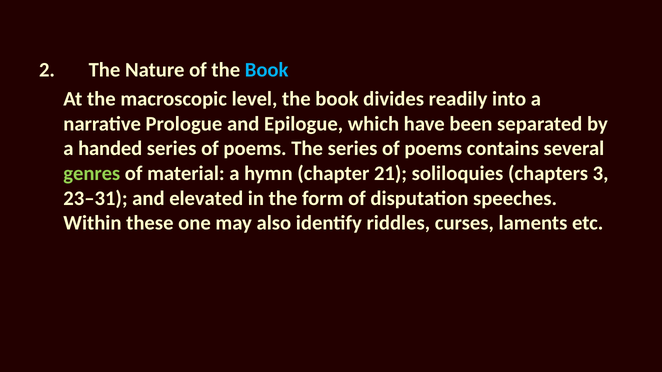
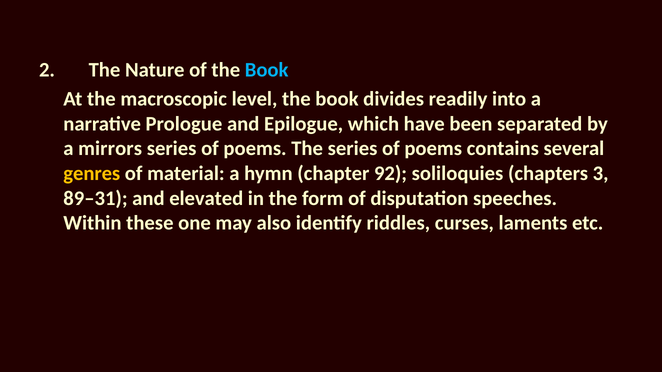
handed: handed -> mirrors (110, 149)
genres colour: light green -> yellow (92, 174)
21: 21 -> 92 (391, 174)
23–31: 23–31 -> 89–31 (95, 198)
